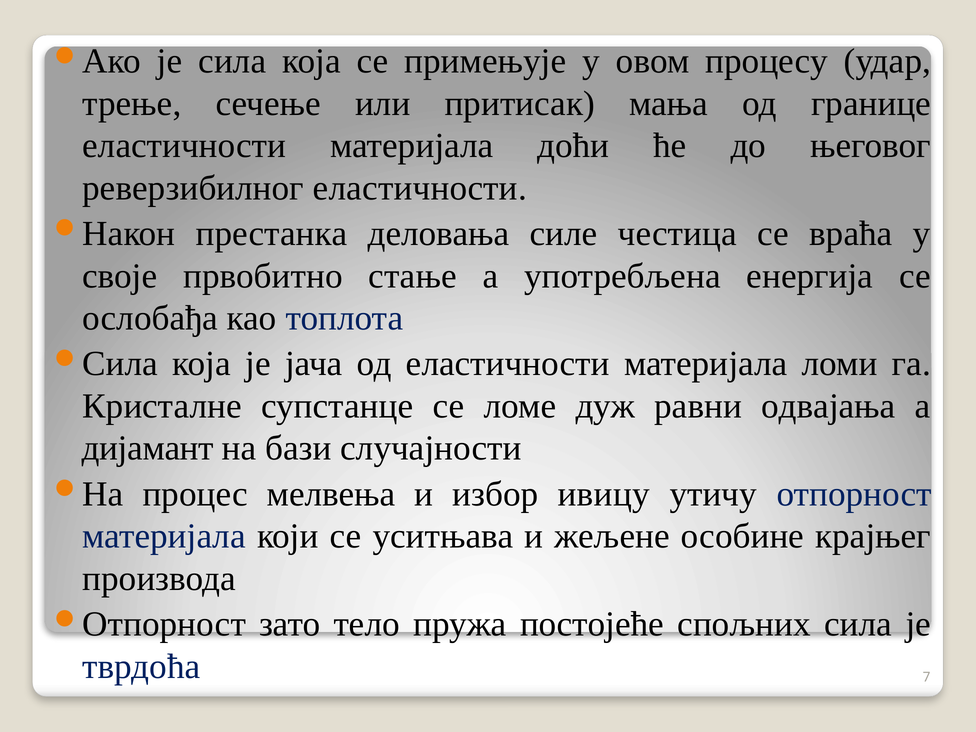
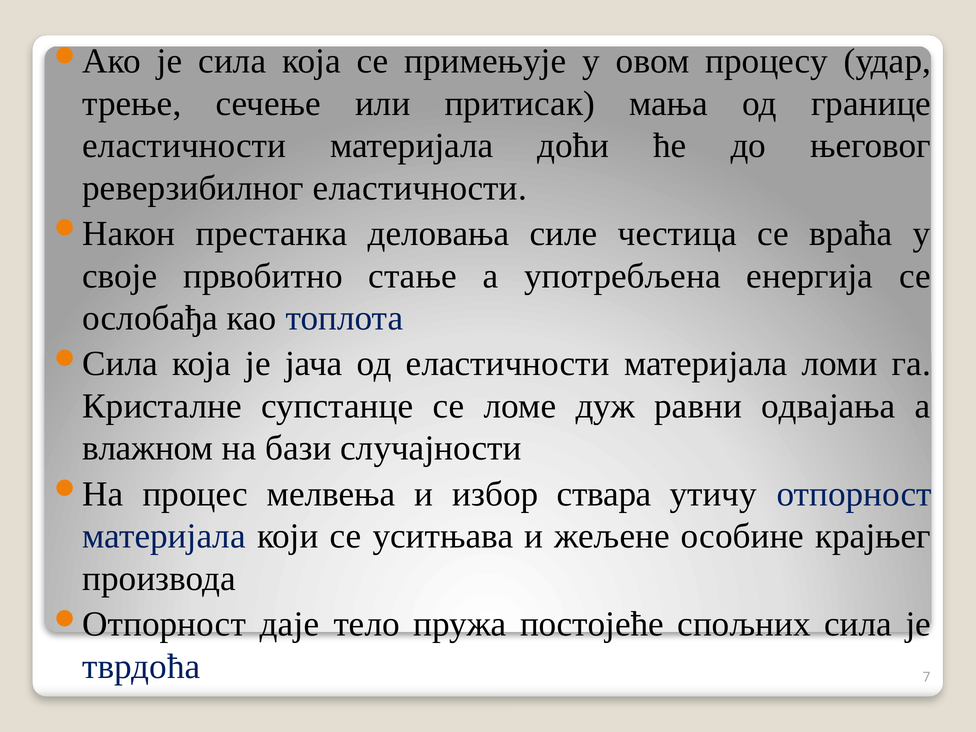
дијамант: дијамант -> влажном (148, 448)
ивицу: ивицу -> ствара (604, 494)
зато: зато -> даје (290, 624)
